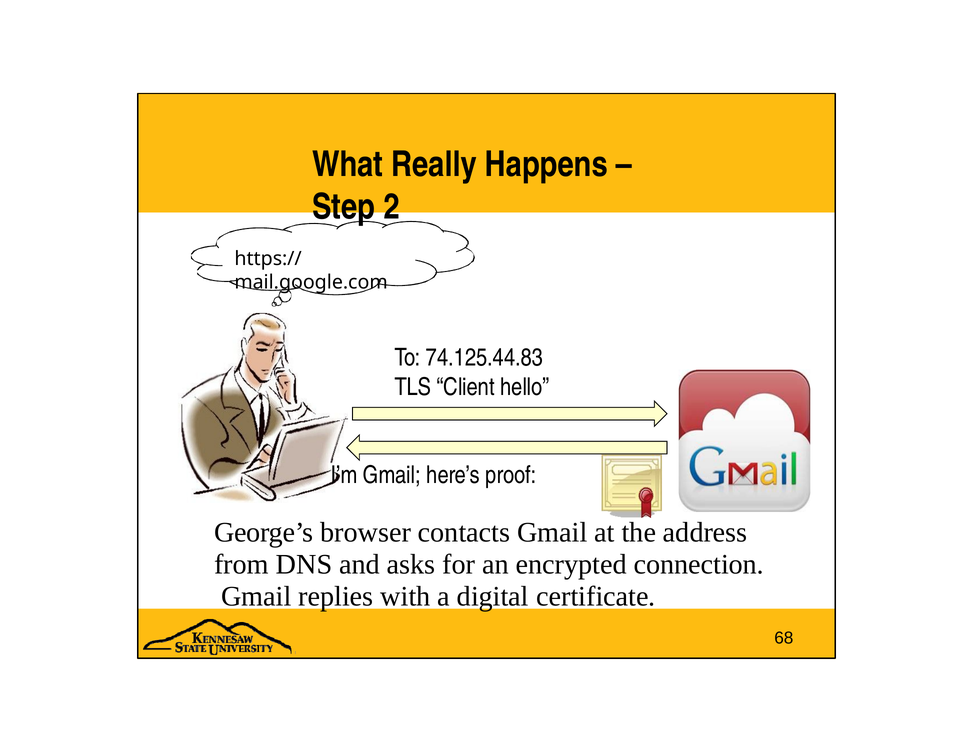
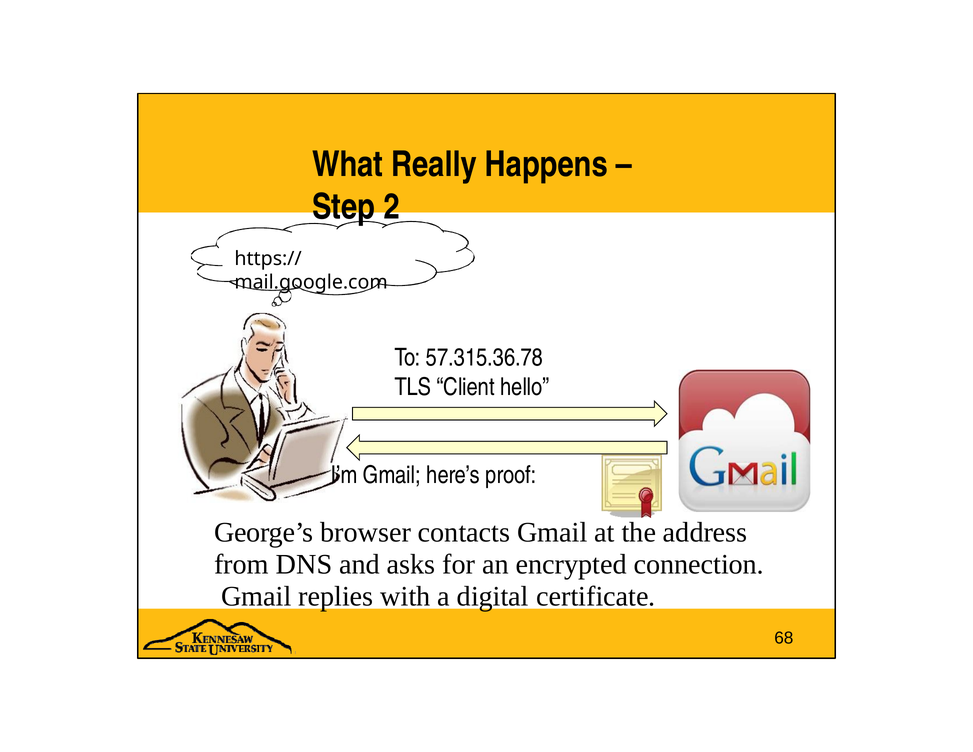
74.125.44.83: 74.125.44.83 -> 57.315.36.78 (485, 358)
